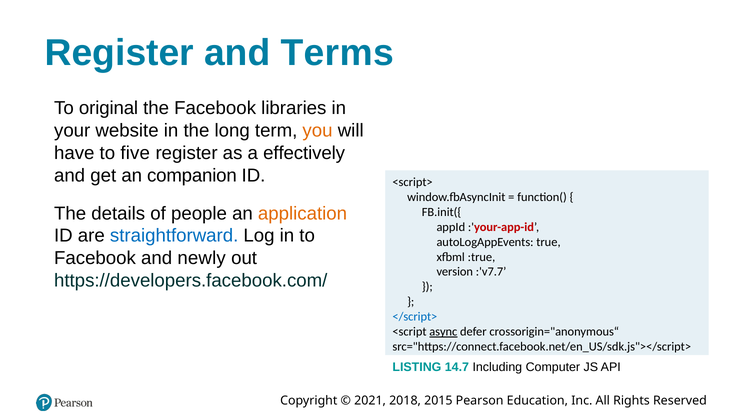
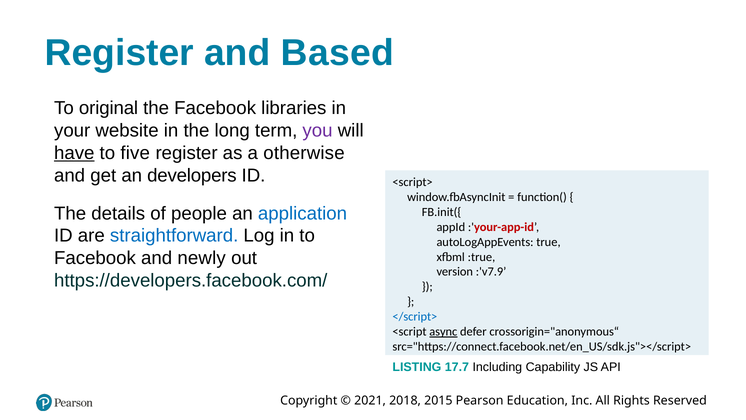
Terms: Terms -> Based (337, 53)
you colour: orange -> purple (318, 131)
have underline: none -> present (74, 153)
effectively: effectively -> otherwise (304, 153)
companion: companion -> developers (192, 175)
application colour: orange -> blue (303, 213)
:'v7.7: :'v7.7 -> :'v7.9 (491, 272)
14.7: 14.7 -> 17.7 (457, 367)
Computer: Computer -> Capability (553, 367)
